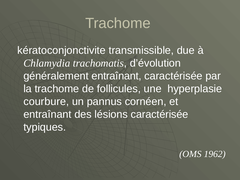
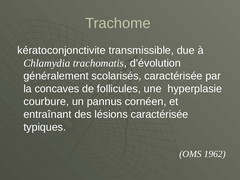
généralement entraînant: entraînant -> scolarisés (117, 76)
la trachome: trachome -> concaves (57, 89)
